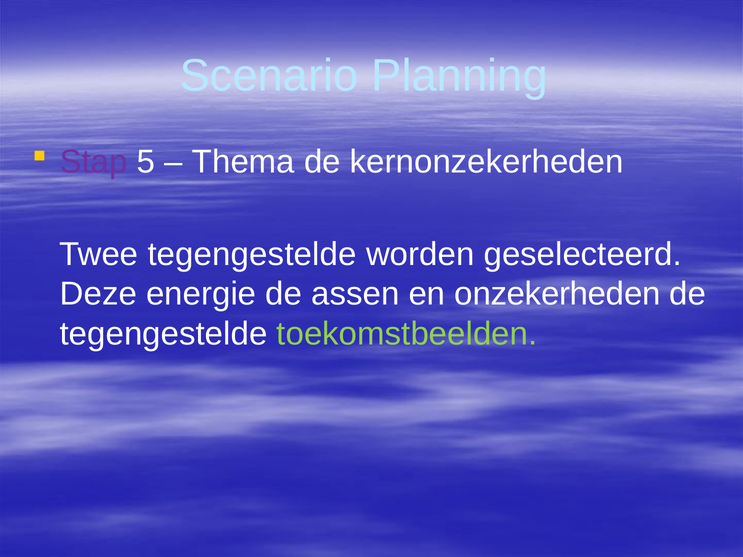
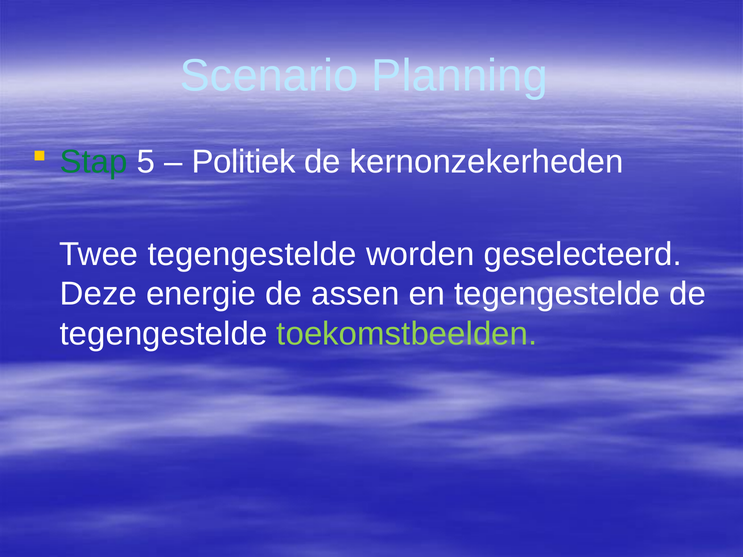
Stap colour: purple -> green (94, 162)
Thema: Thema -> Politiek (244, 162)
en onzekerheden: onzekerheden -> tegengestelde (557, 294)
